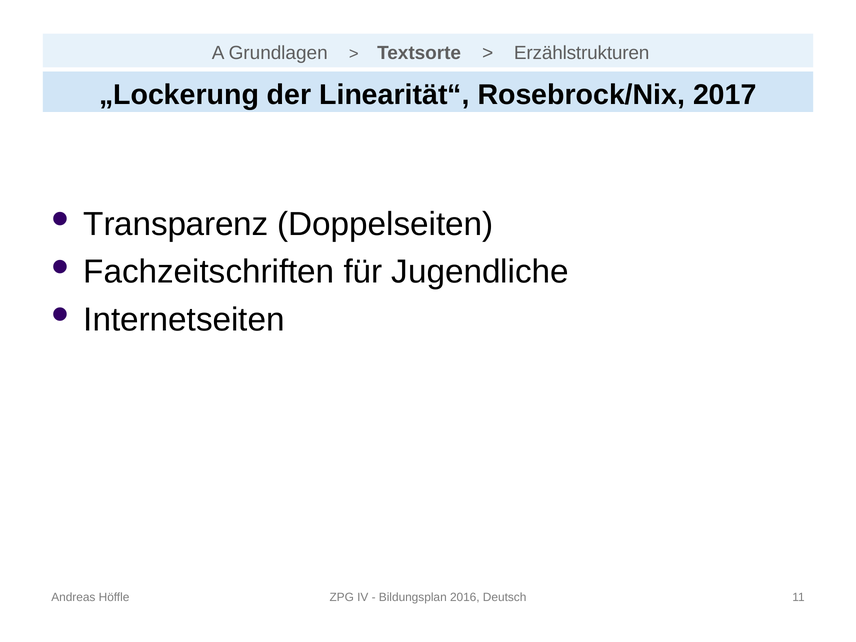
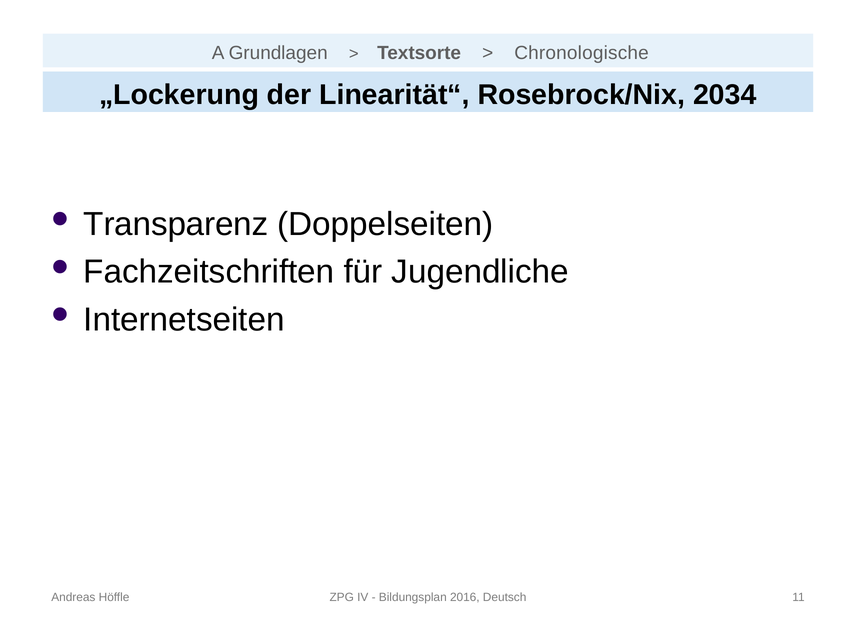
Erzählstrukturen: Erzählstrukturen -> Chronologische (582, 53)
2017: 2017 -> 2034 (725, 95)
